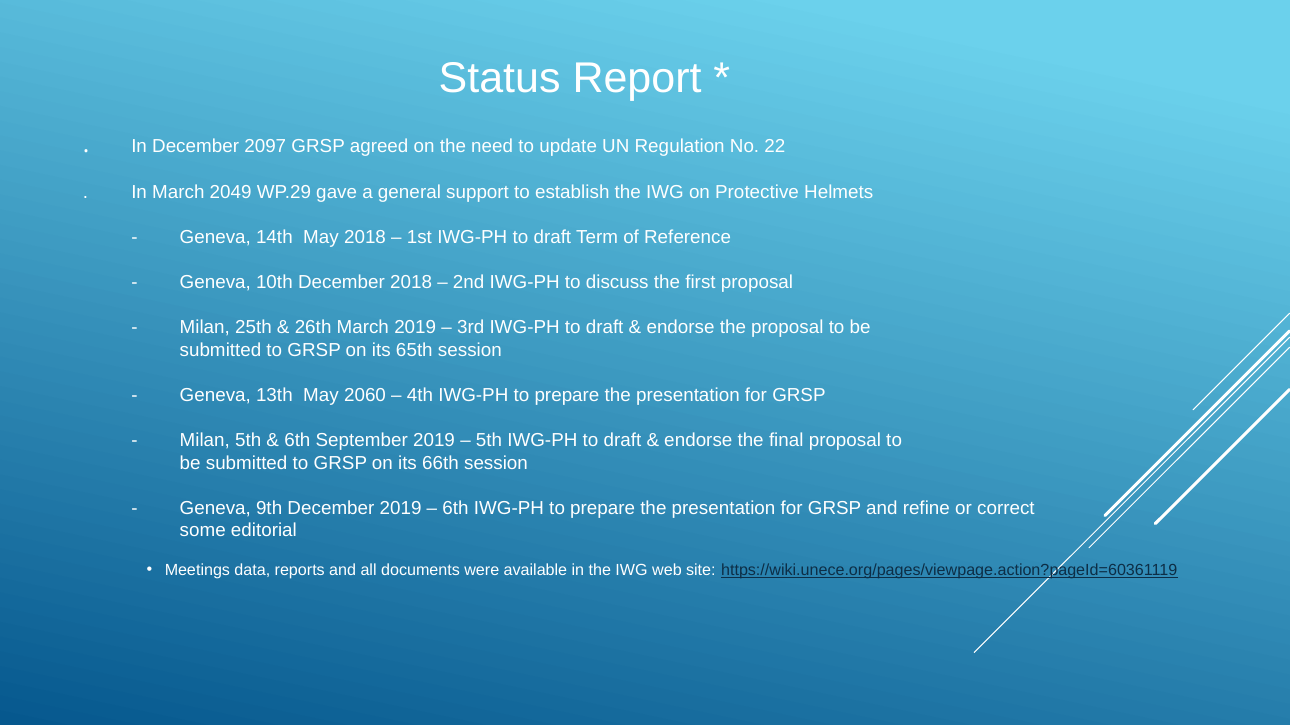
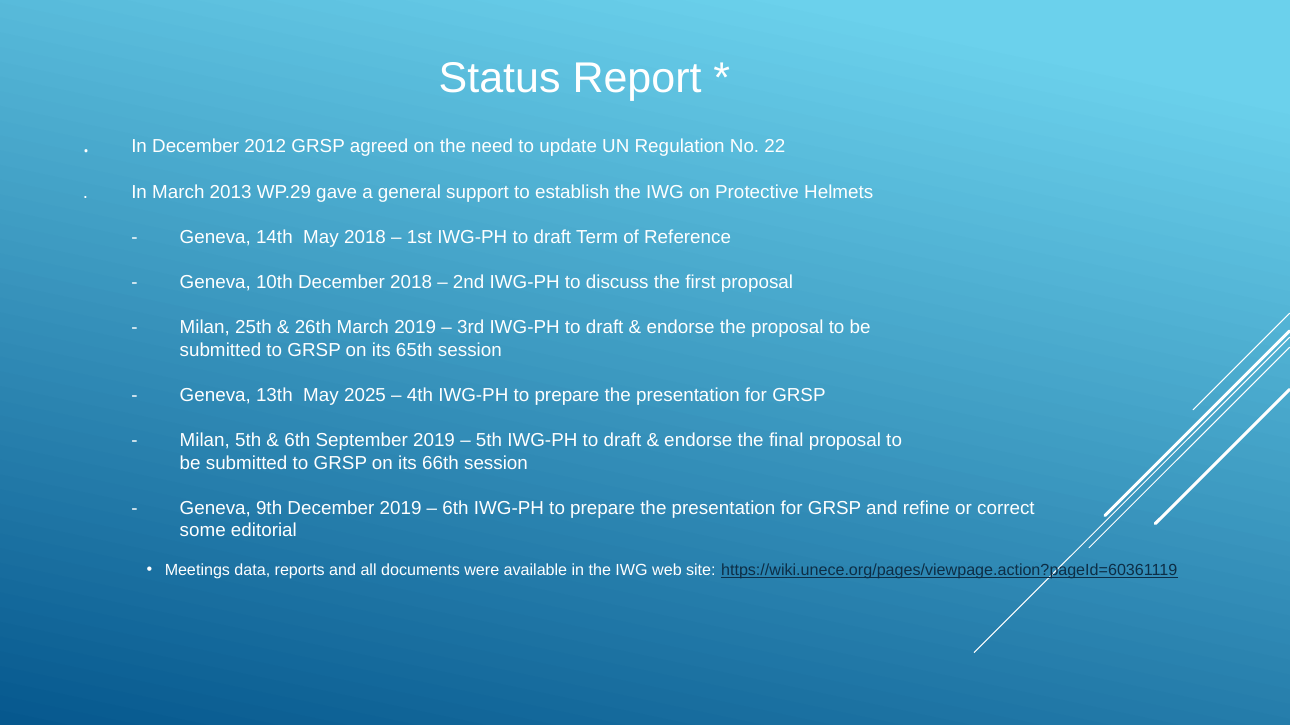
2097: 2097 -> 2012 (265, 146)
2049: 2049 -> 2013 (231, 192)
2060: 2060 -> 2025 (365, 396)
